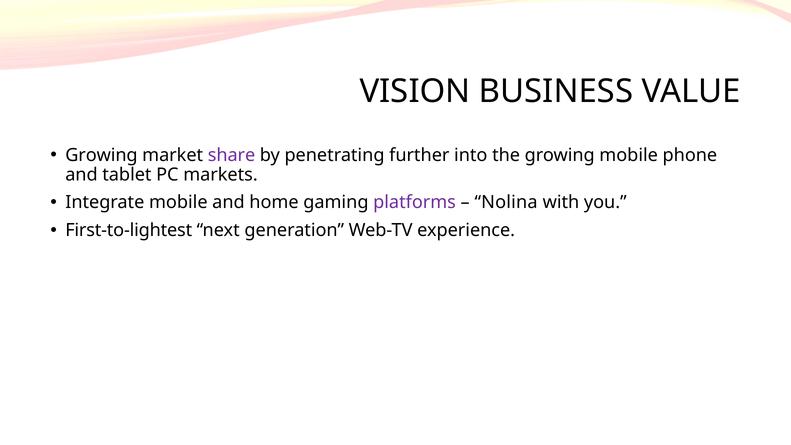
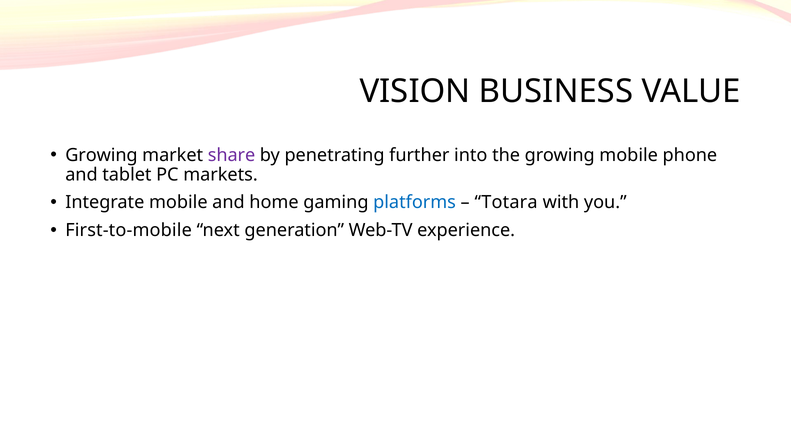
platforms colour: purple -> blue (415, 202)
Nolina: Nolina -> Totara (506, 202)
First-to-lightest: First-to-lightest -> First-to-mobile (129, 230)
